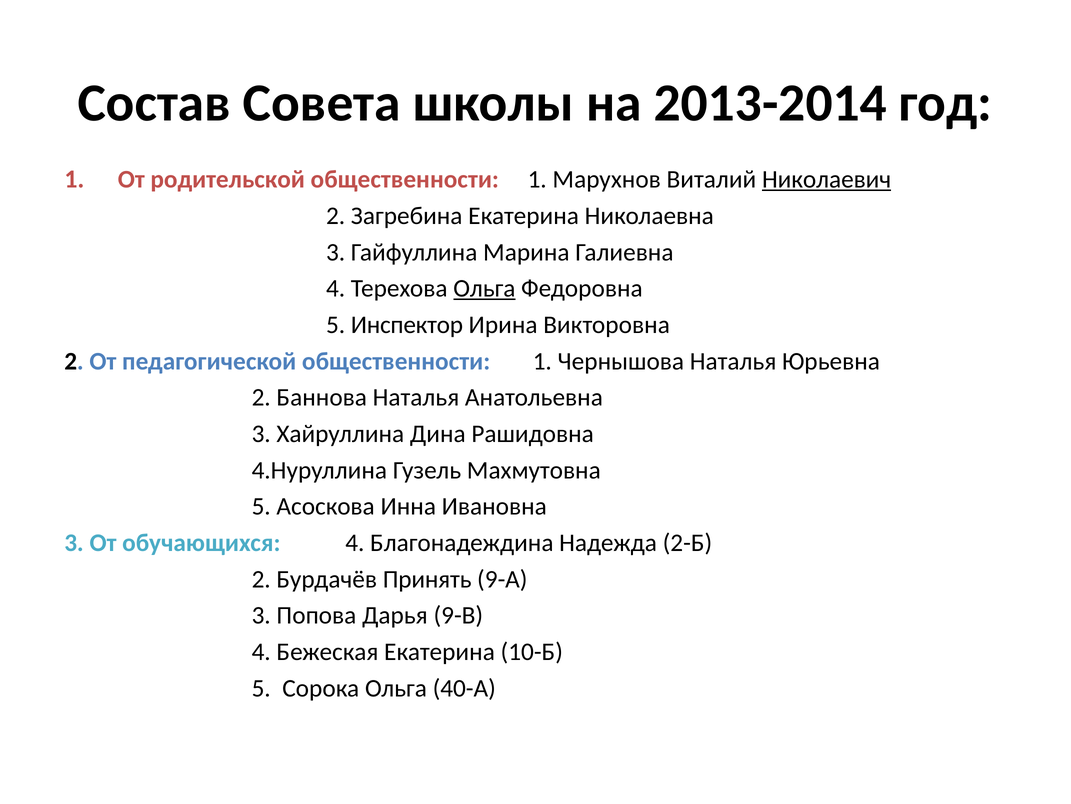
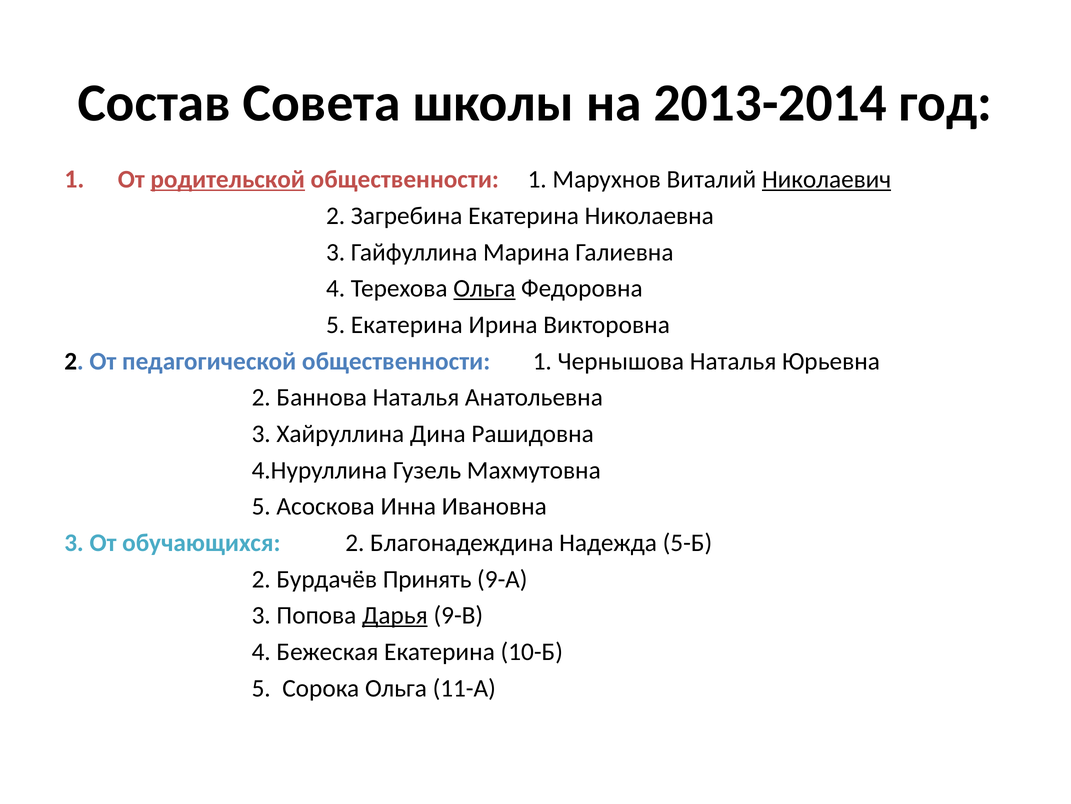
родительской underline: none -> present (228, 179)
5 Инспектор: Инспектор -> Екатерина (407, 325)
обучающихся 4: 4 -> 2 (355, 542)
2-Б: 2-Б -> 5-Б (687, 542)
Дарья underline: none -> present (395, 615)
40-А: 40-А -> 11-А (464, 688)
